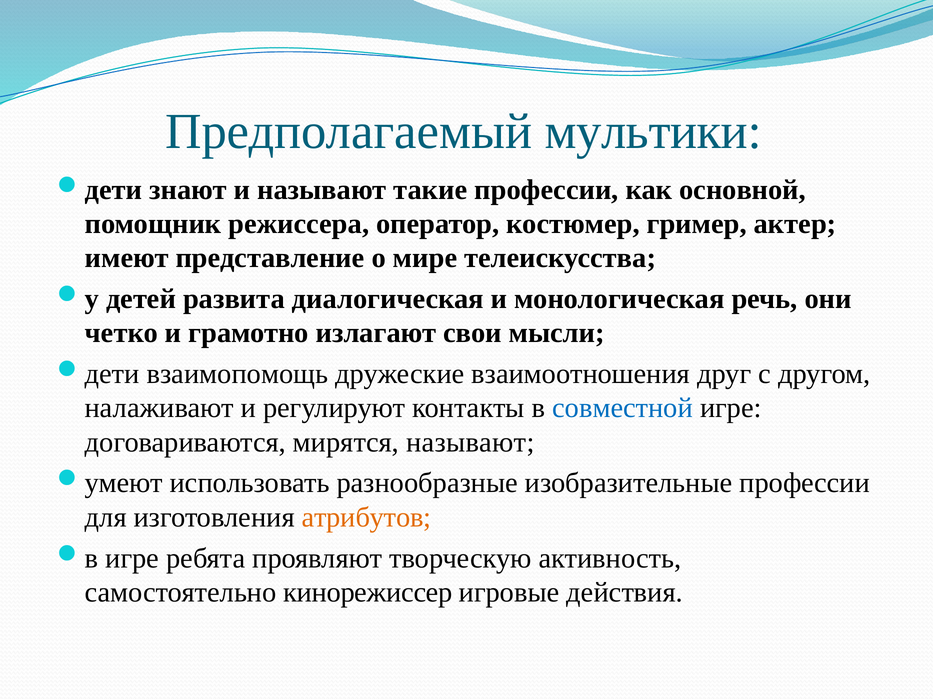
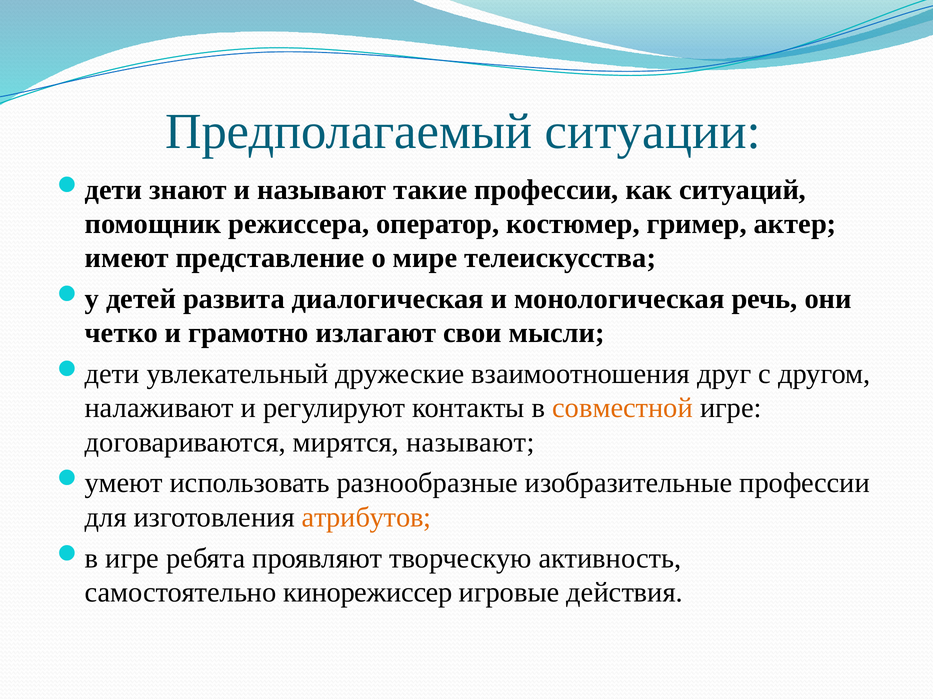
мультики: мультики -> ситуации (653, 132)
основной: основной -> ситуаций (743, 190)
взаимопомощь: взаимопомощь -> увлекательный (238, 374)
совместной colour: blue -> orange (623, 408)
